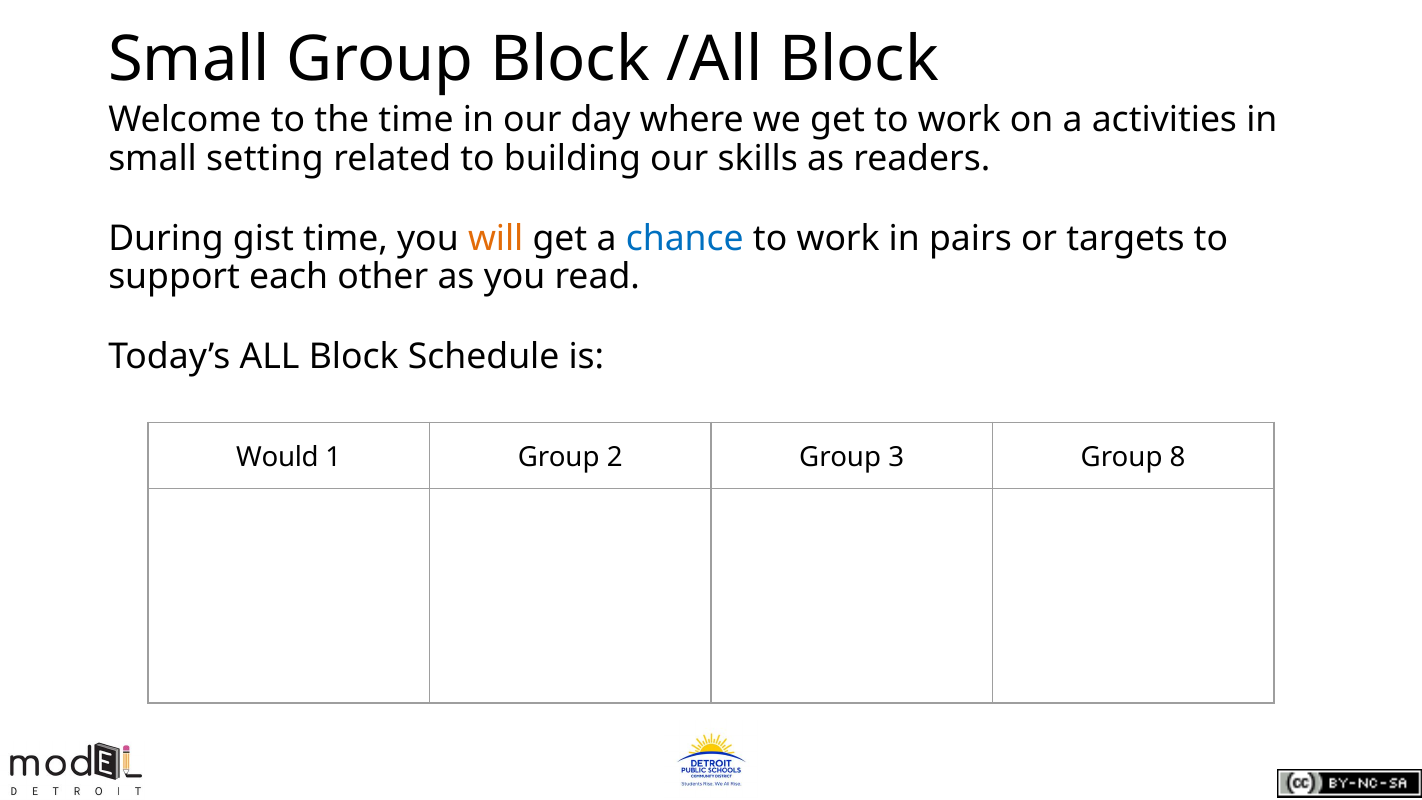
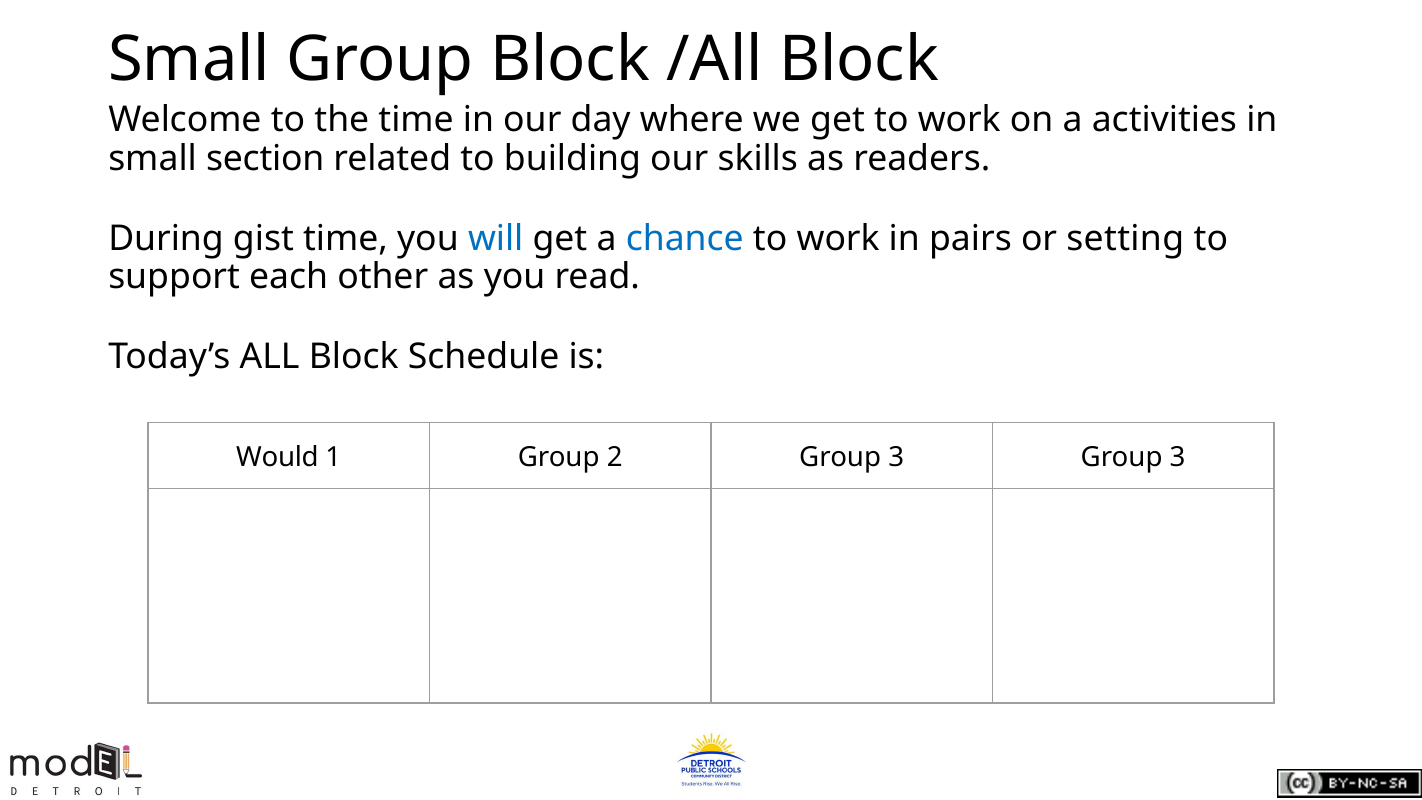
setting: setting -> section (265, 159)
will colour: orange -> blue (496, 239)
targets: targets -> setting (1125, 239)
3 Group 8: 8 -> 3 (1178, 457)
